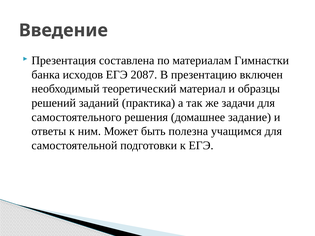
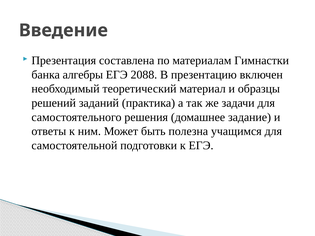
исходов: исходов -> алгебры (83, 75)
2087: 2087 -> 2088 (144, 75)
